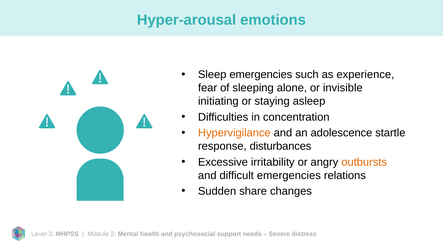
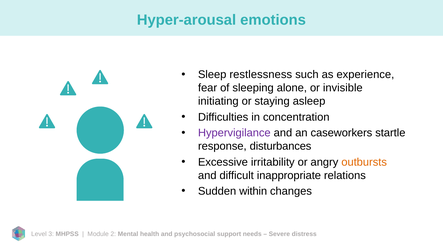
Sleep emergencies: emergencies -> restlessness (261, 75)
Hypervigilance colour: orange -> purple (234, 133)
adolescence: adolescence -> caseworkers (341, 133)
difficult emergencies: emergencies -> inappropriate (289, 176)
share: share -> within (253, 191)
